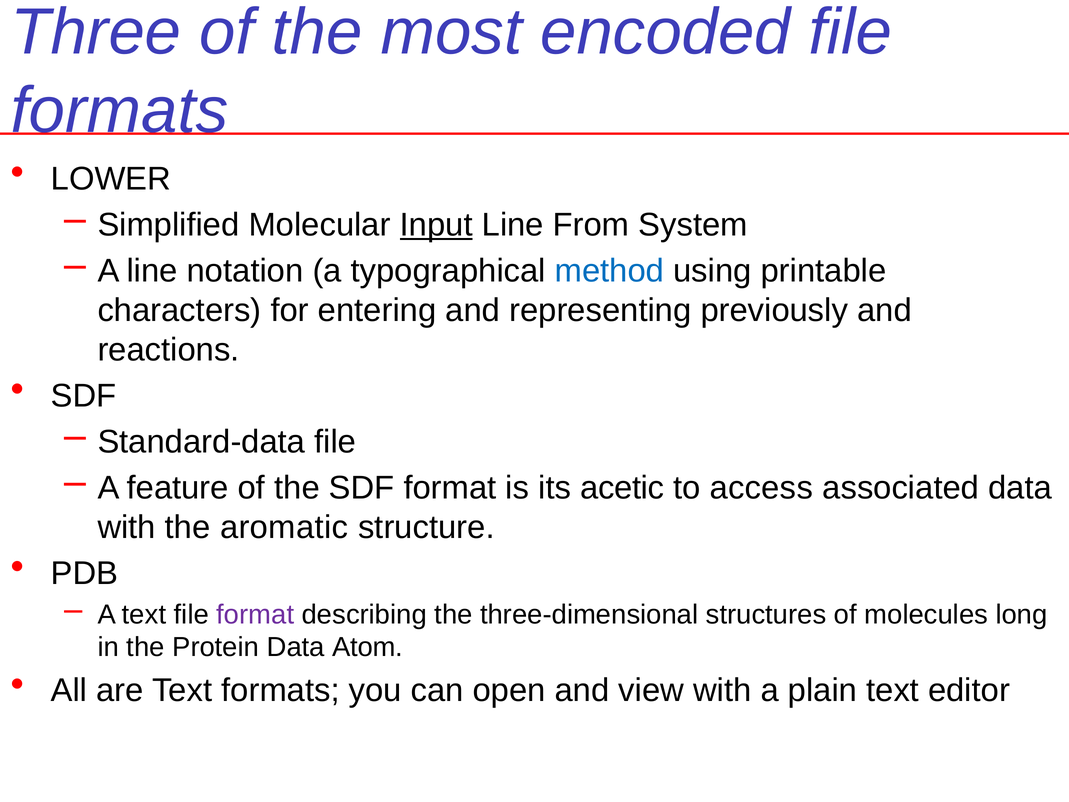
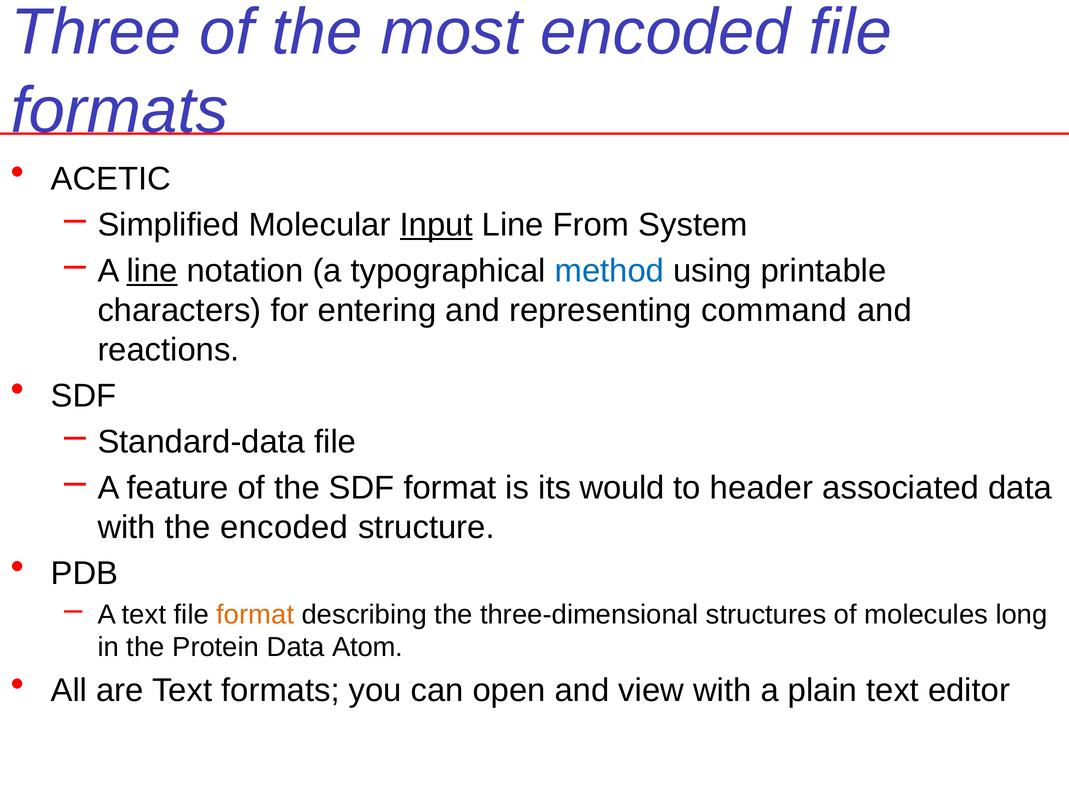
LOWER: LOWER -> ACETIC (111, 179)
line underline: none -> present (152, 271)
previously: previously -> command (774, 310)
acetic: acetic -> would (622, 488)
access: access -> header (761, 488)
the aromatic: aromatic -> encoded (284, 527)
format colour: purple -> orange (255, 614)
